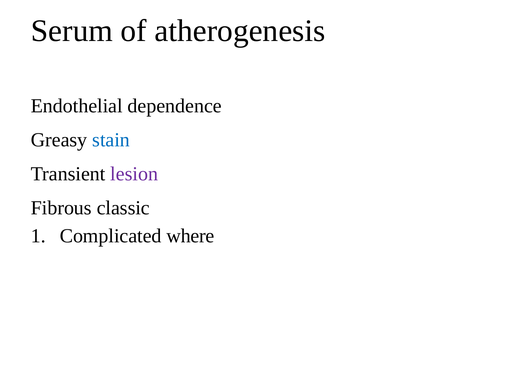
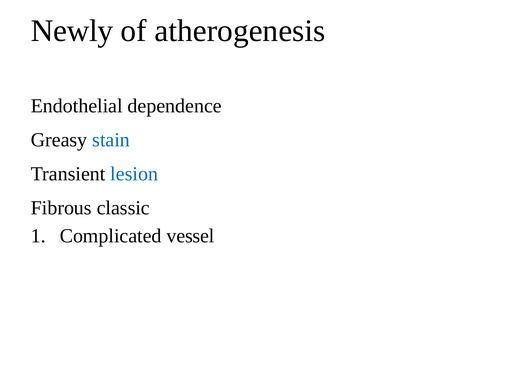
Serum: Serum -> Newly (72, 31)
lesion colour: purple -> blue (134, 174)
where: where -> vessel (190, 236)
